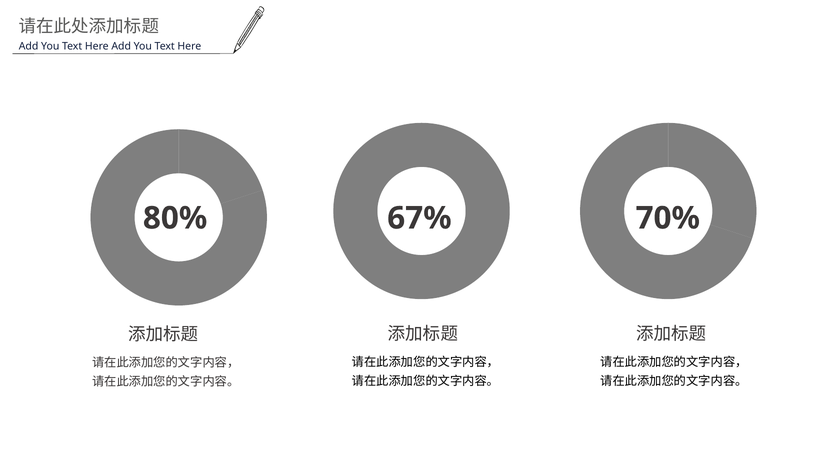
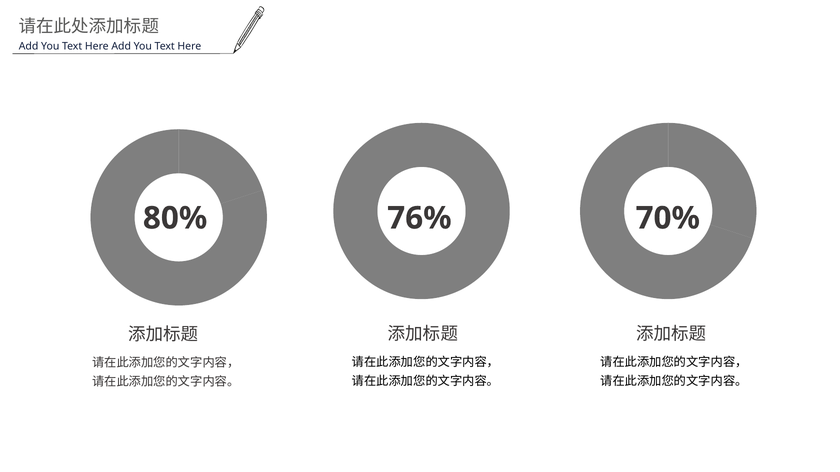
67%: 67% -> 76% (419, 218)
